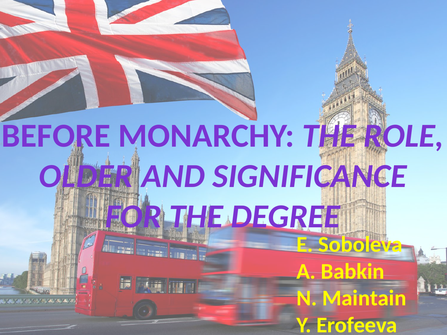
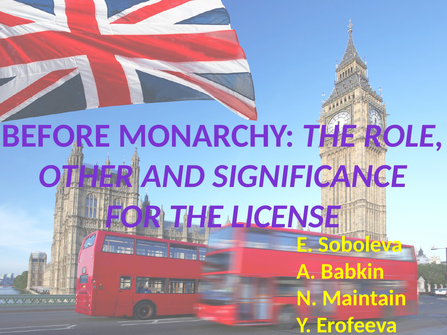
OLDER: OLDER -> OTHER (86, 176)
DEGREE: DEGREE -> LICENSE (286, 216)
